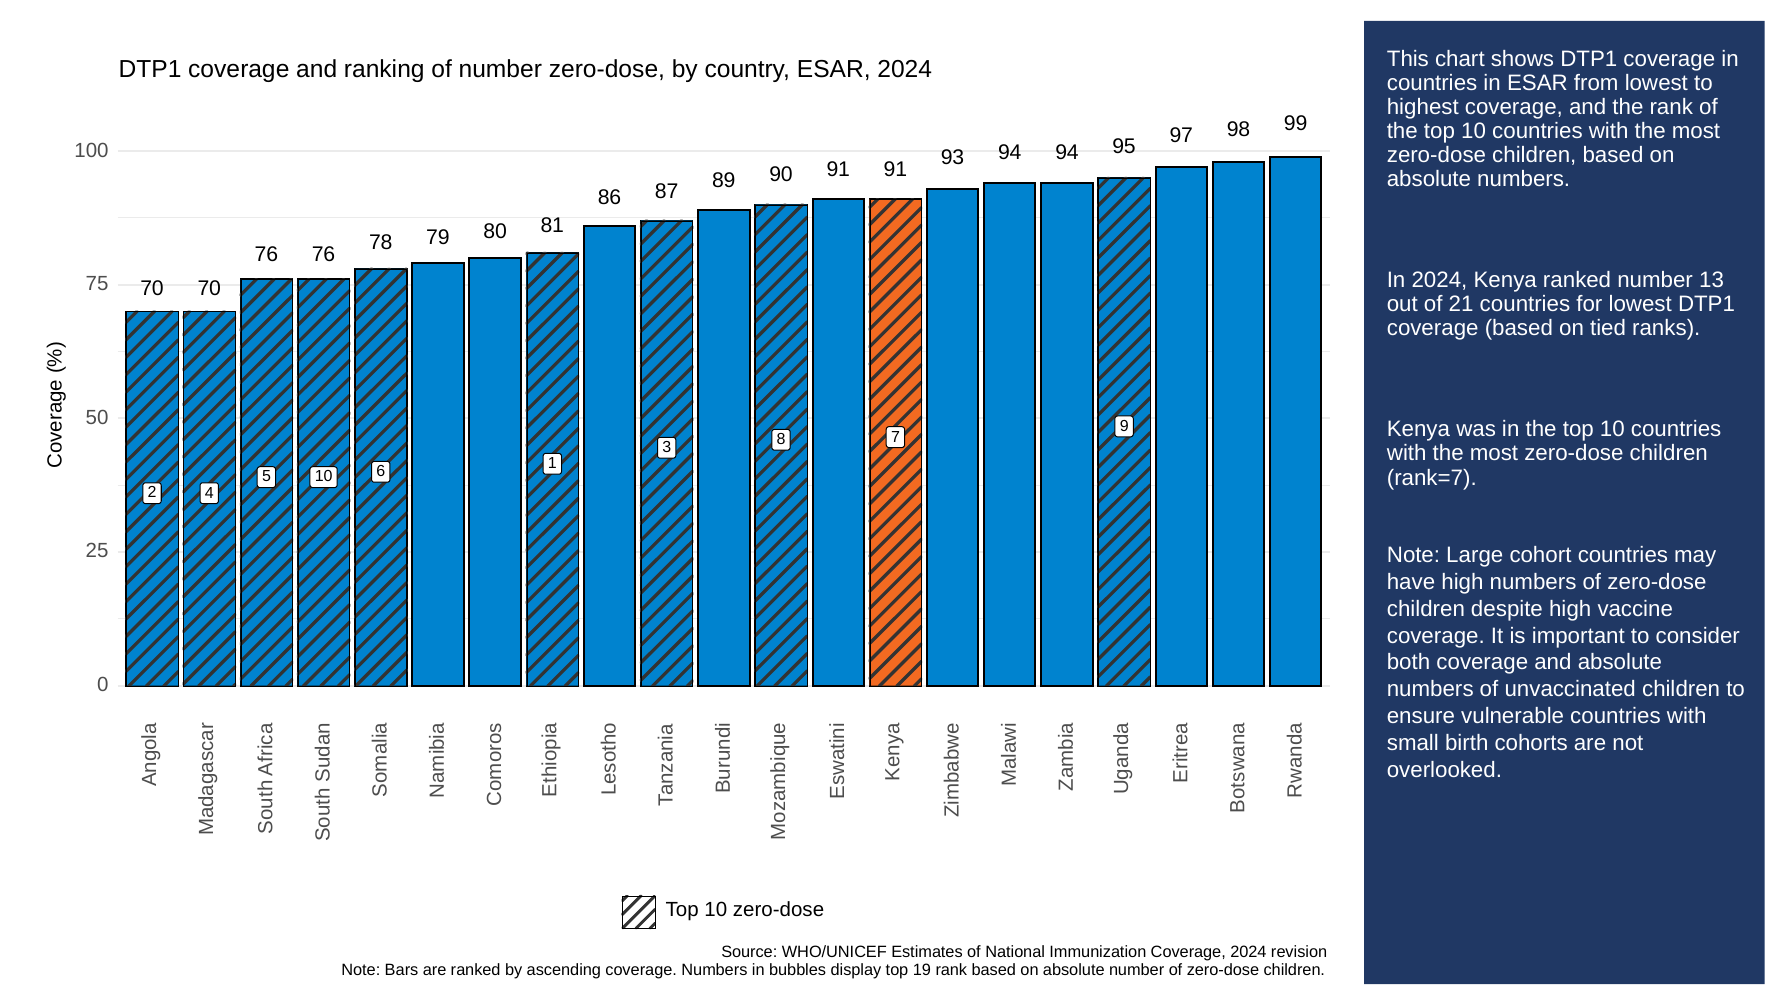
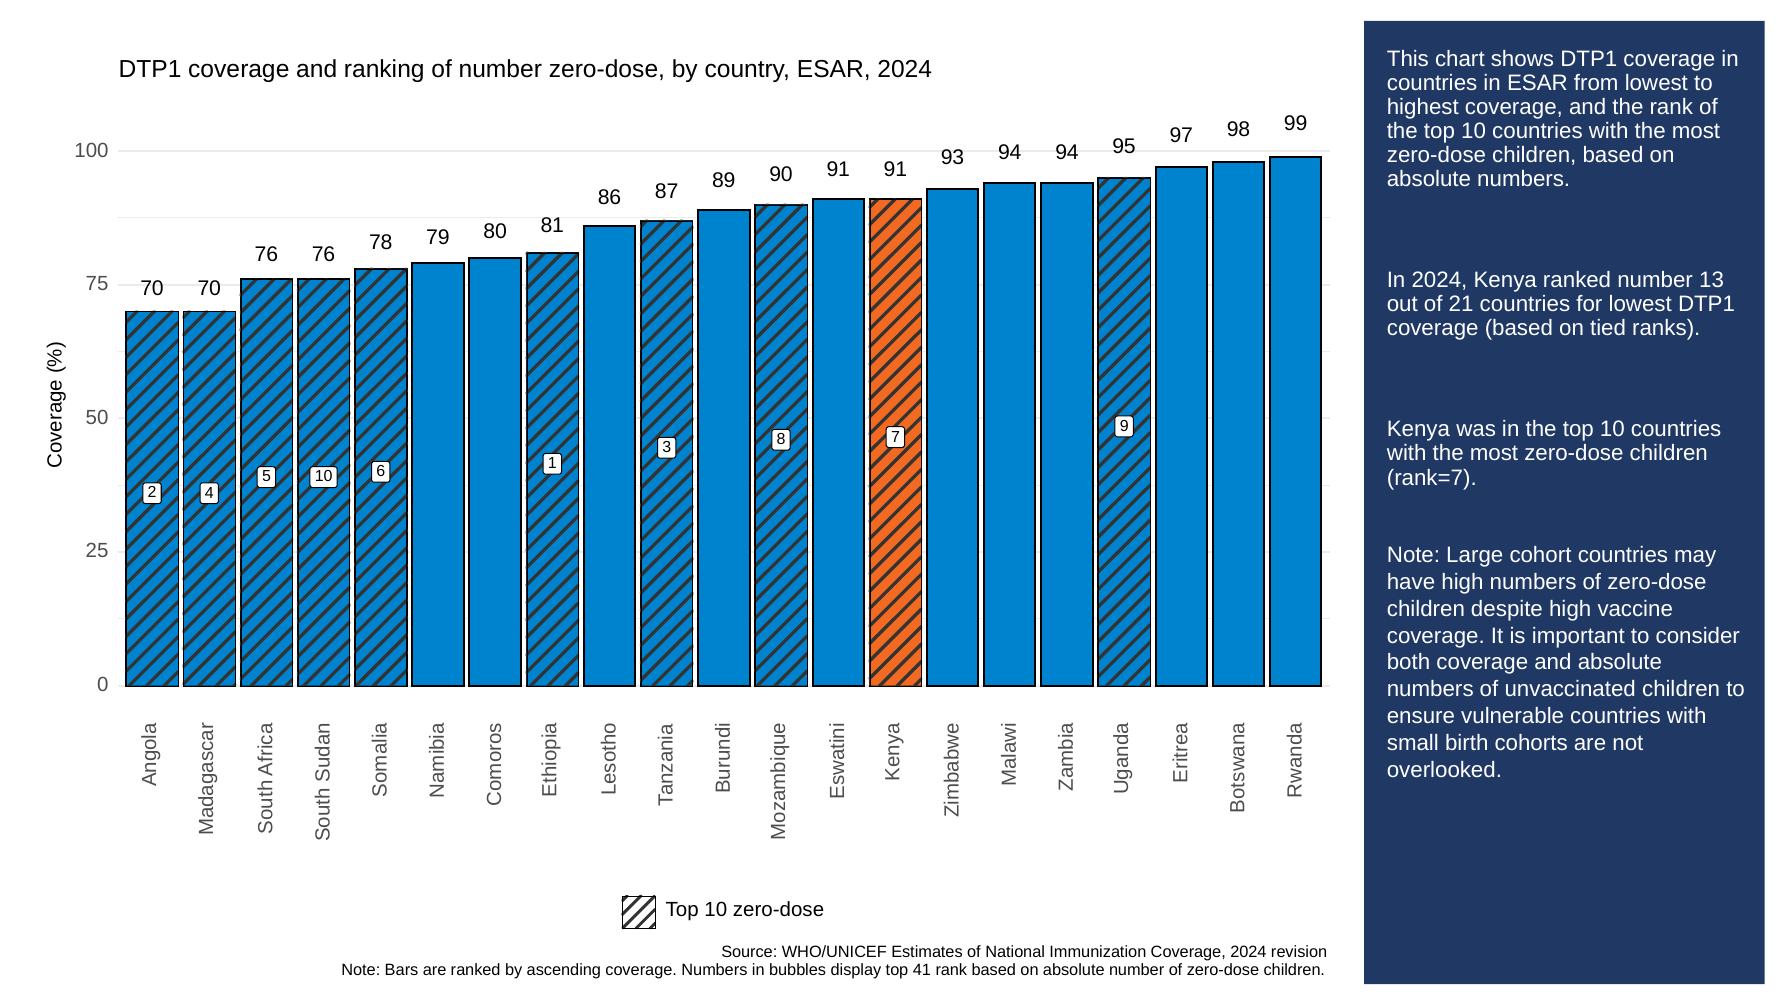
19: 19 -> 41 (922, 970)
